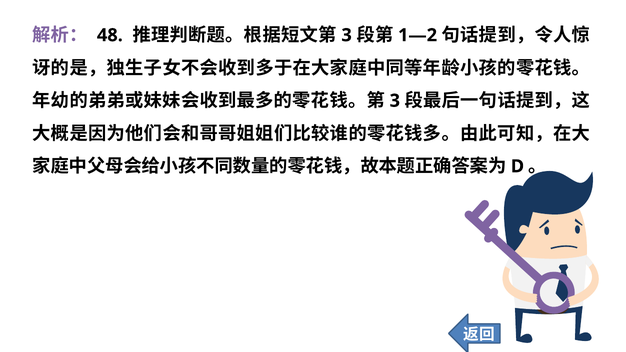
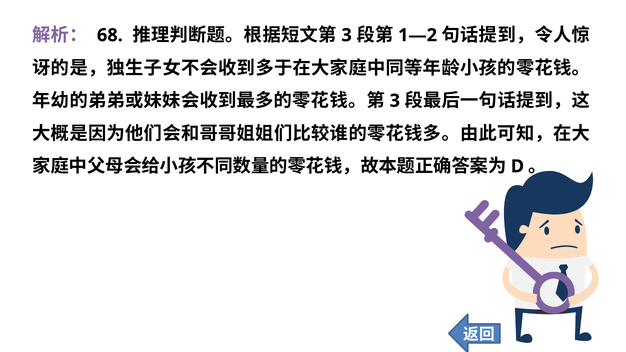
48: 48 -> 68 (110, 35)
